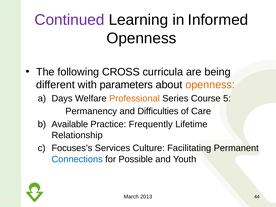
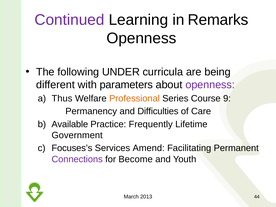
Informed: Informed -> Remarks (218, 20)
CROSS: CROSS -> UNDER (121, 72)
openness colour: orange -> purple (210, 85)
Days: Days -> Thus (62, 98)
5: 5 -> 9 (227, 98)
Relationship: Relationship -> Government (77, 135)
Culture: Culture -> Amend (149, 148)
Connections colour: blue -> purple (77, 159)
Possible: Possible -> Become (136, 159)
